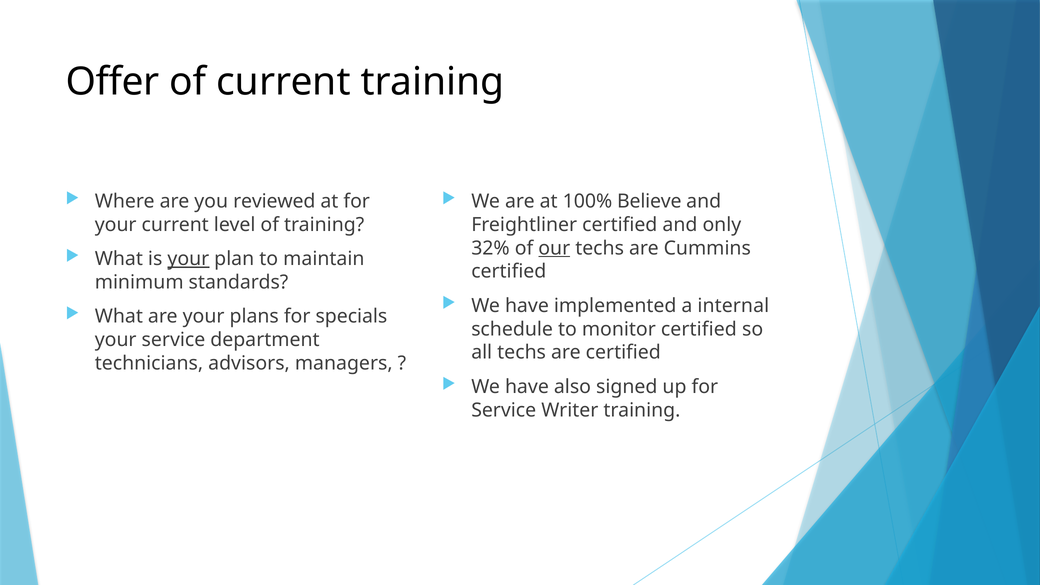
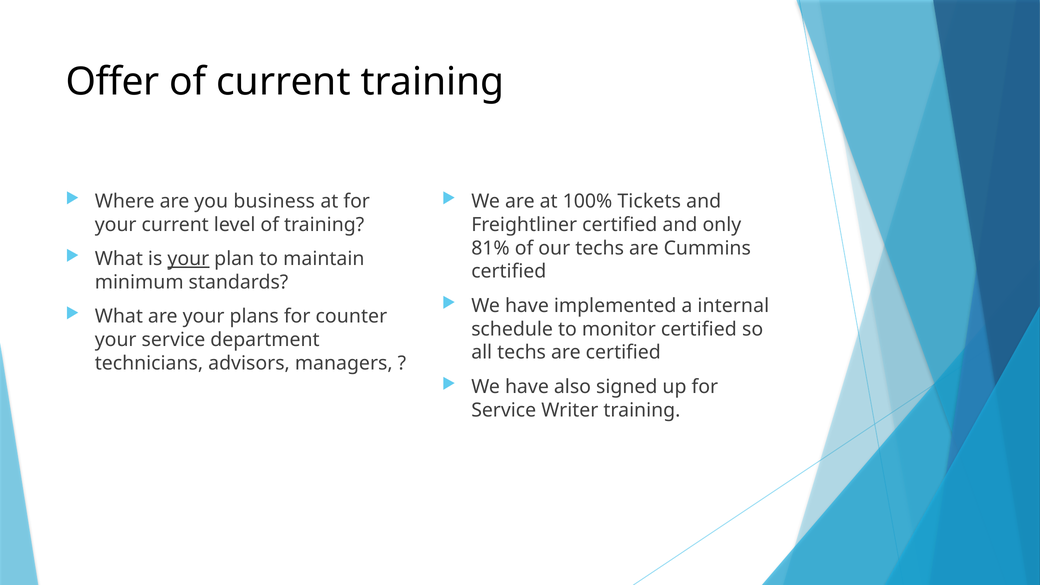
reviewed: reviewed -> business (274, 201)
Believe: Believe -> Tickets (649, 201)
32%: 32% -> 81% (490, 248)
our underline: present -> none (554, 248)
specials: specials -> counter (351, 317)
